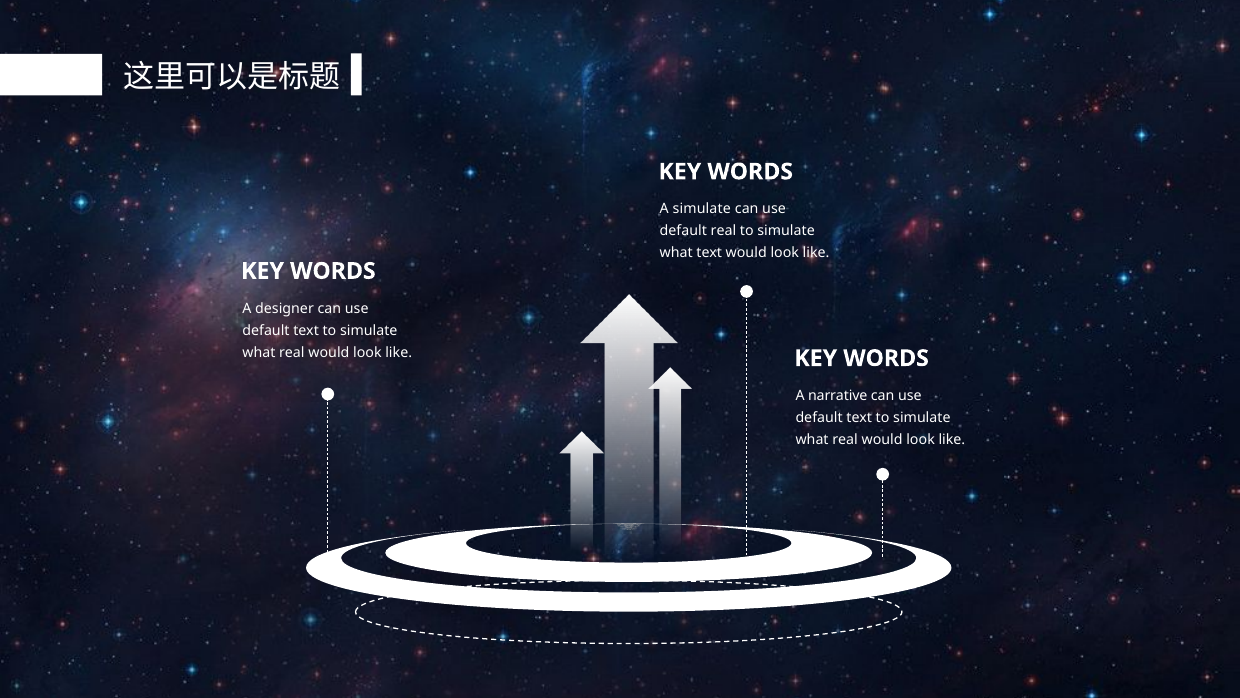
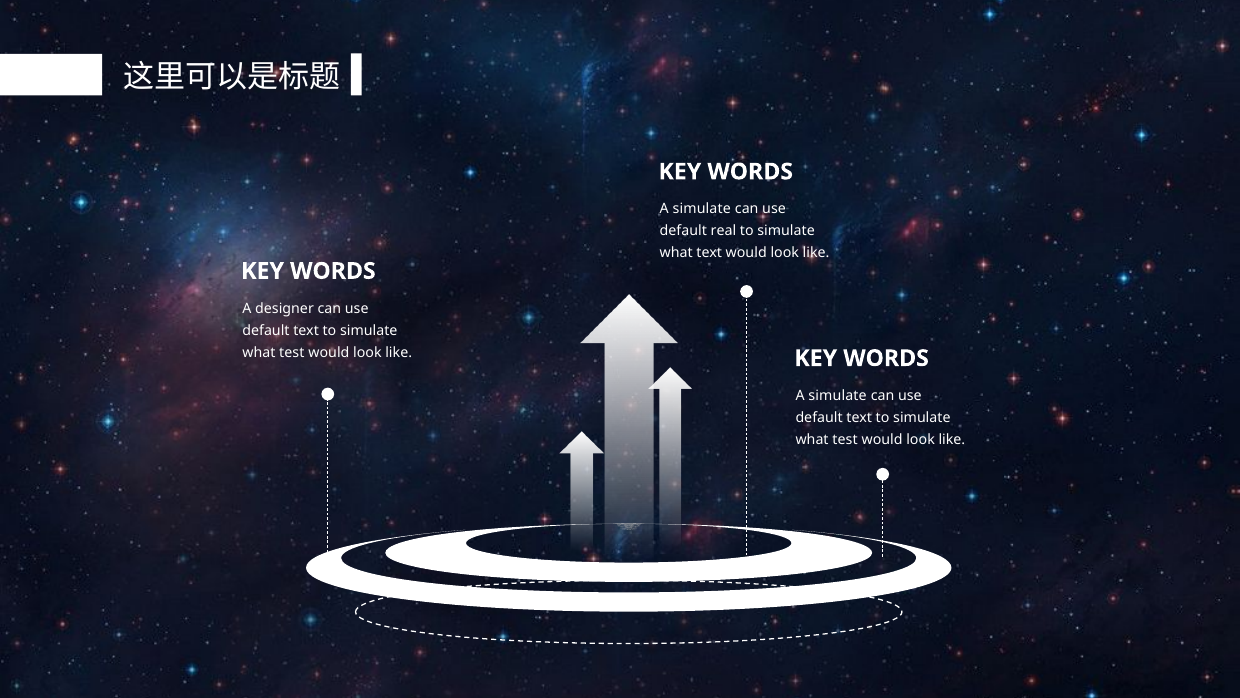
real: real -> test (292, 352)
narrative: narrative -> simulate (838, 395)
real: real -> test (845, 440)
